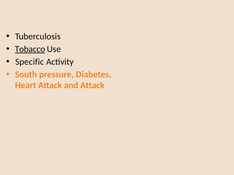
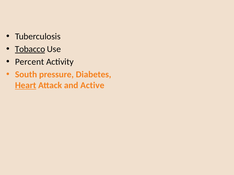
Specific: Specific -> Percent (30, 62)
Heart underline: none -> present (26, 86)
and Attack: Attack -> Active (92, 86)
